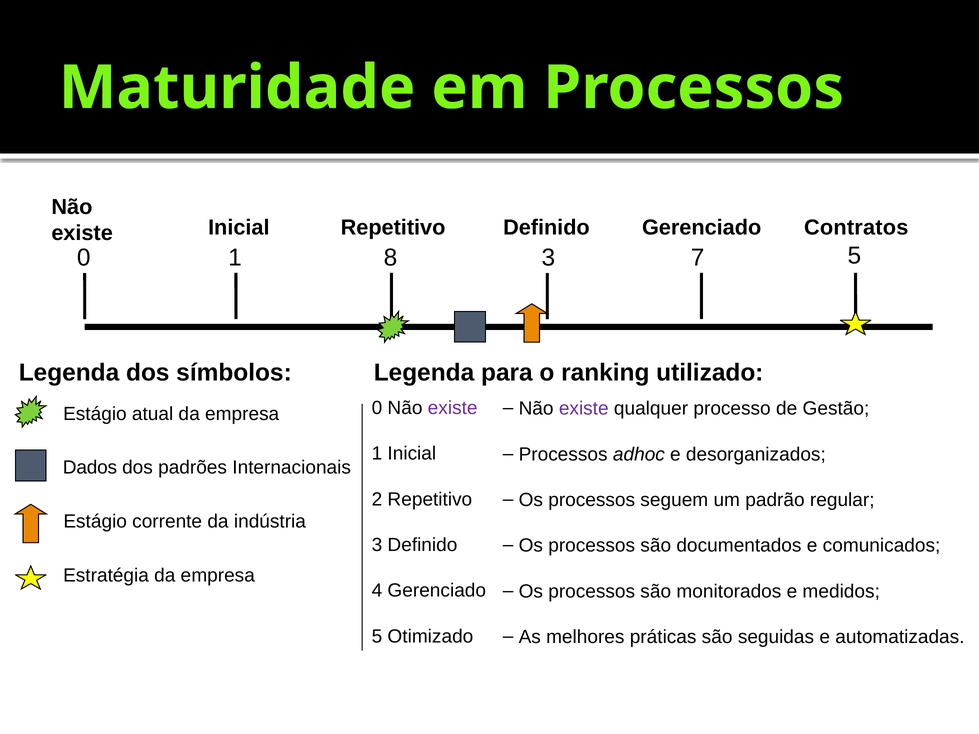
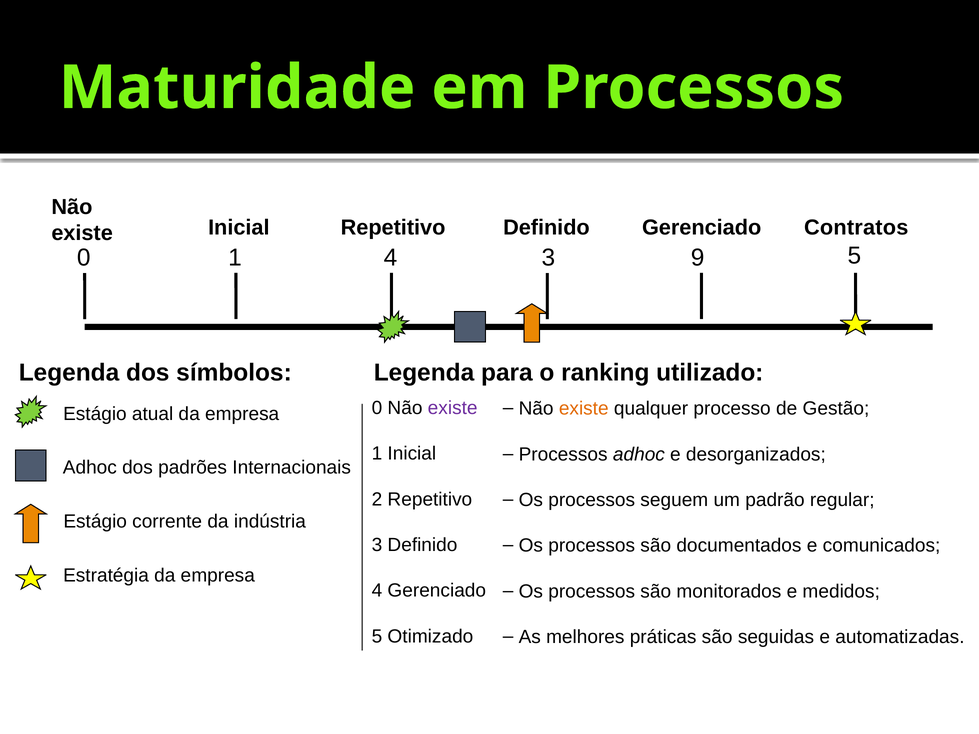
1 8: 8 -> 4 (391, 258)
7: 7 -> 9 (698, 258)
existe colour: purple -> orange (584, 409)
Dados: Dados -> Adhoc (90, 468)
